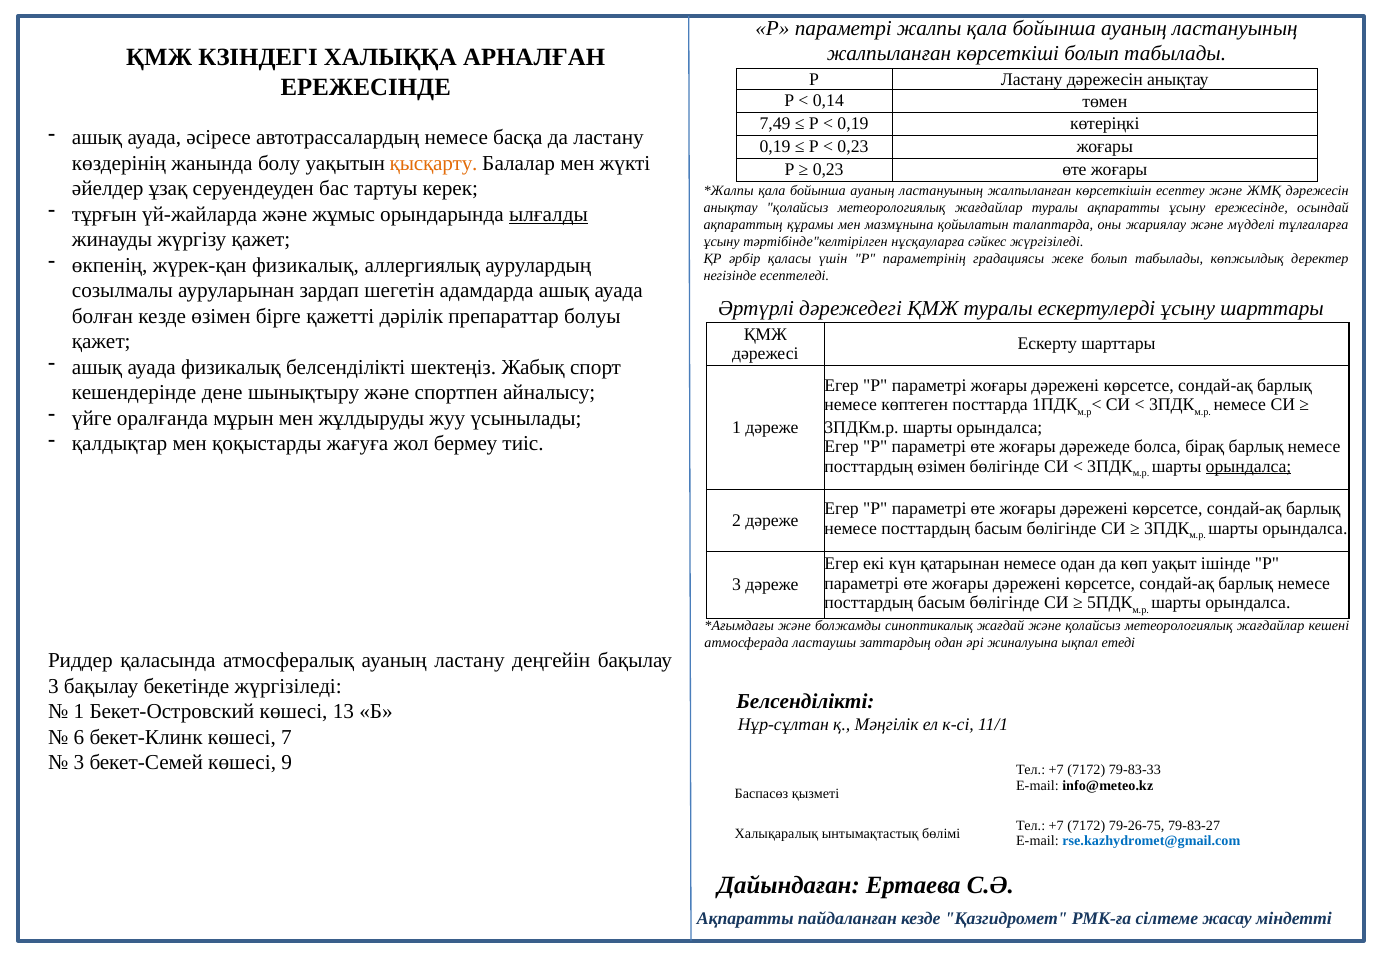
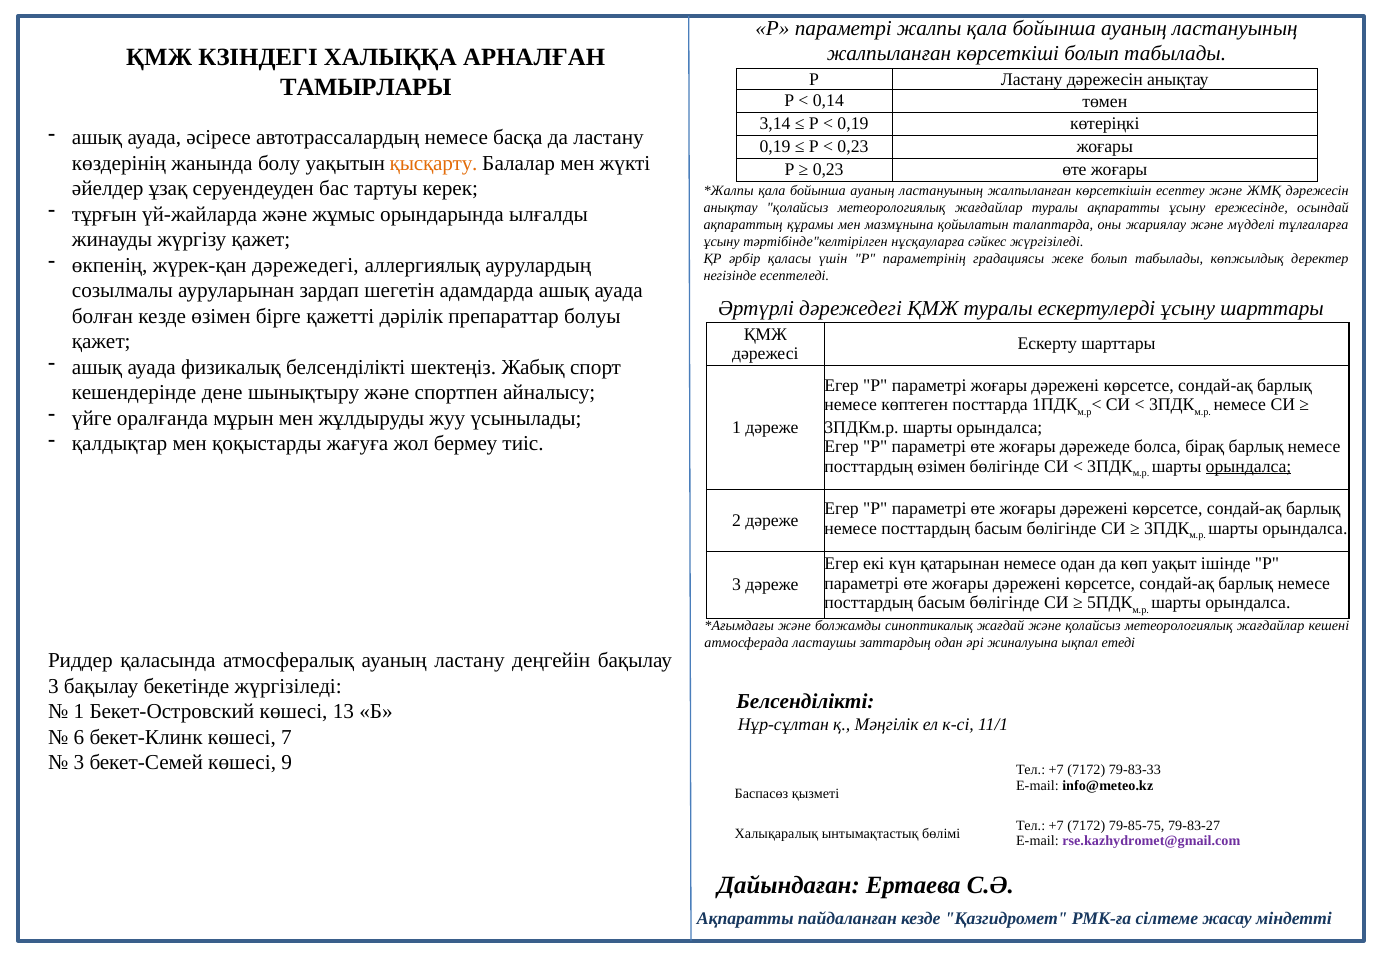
ЕРЕЖЕСІНДЕ: ЕРЕЖЕСІНДЕ -> ТАМЫРЛАРЫ (366, 87)
7,49: 7,49 -> 3,14 (775, 124)
ылғалды underline: present -> none (548, 214)
жүрек-қан физикалық: физикалық -> дәрежедегі (305, 265)
79-26-75: 79-26-75 -> 79-85-75 (1137, 825)
rse.kazhydromet@gmail.com colour: blue -> purple (1151, 841)
